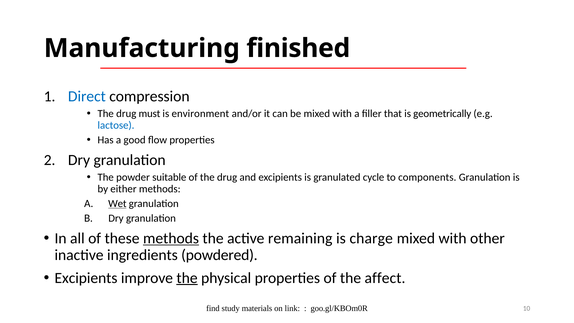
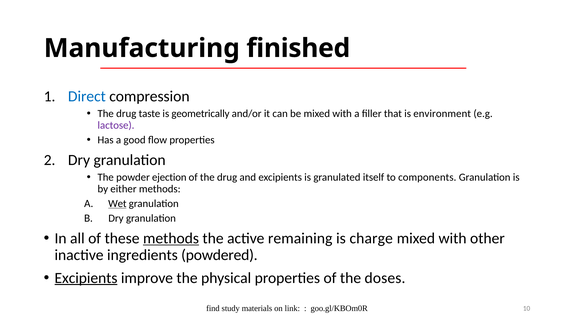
must: must -> taste (149, 114)
environment: environment -> geometrically (200, 114)
geometrically: geometrically -> environment (442, 114)
lactose colour: blue -> purple (116, 125)
suitable: suitable -> ejection (169, 177)
cycle: cycle -> itself (374, 177)
Excipients underline: none -> present (86, 278)
the underline: present -> none (187, 278)
affect: affect -> doses (385, 278)
